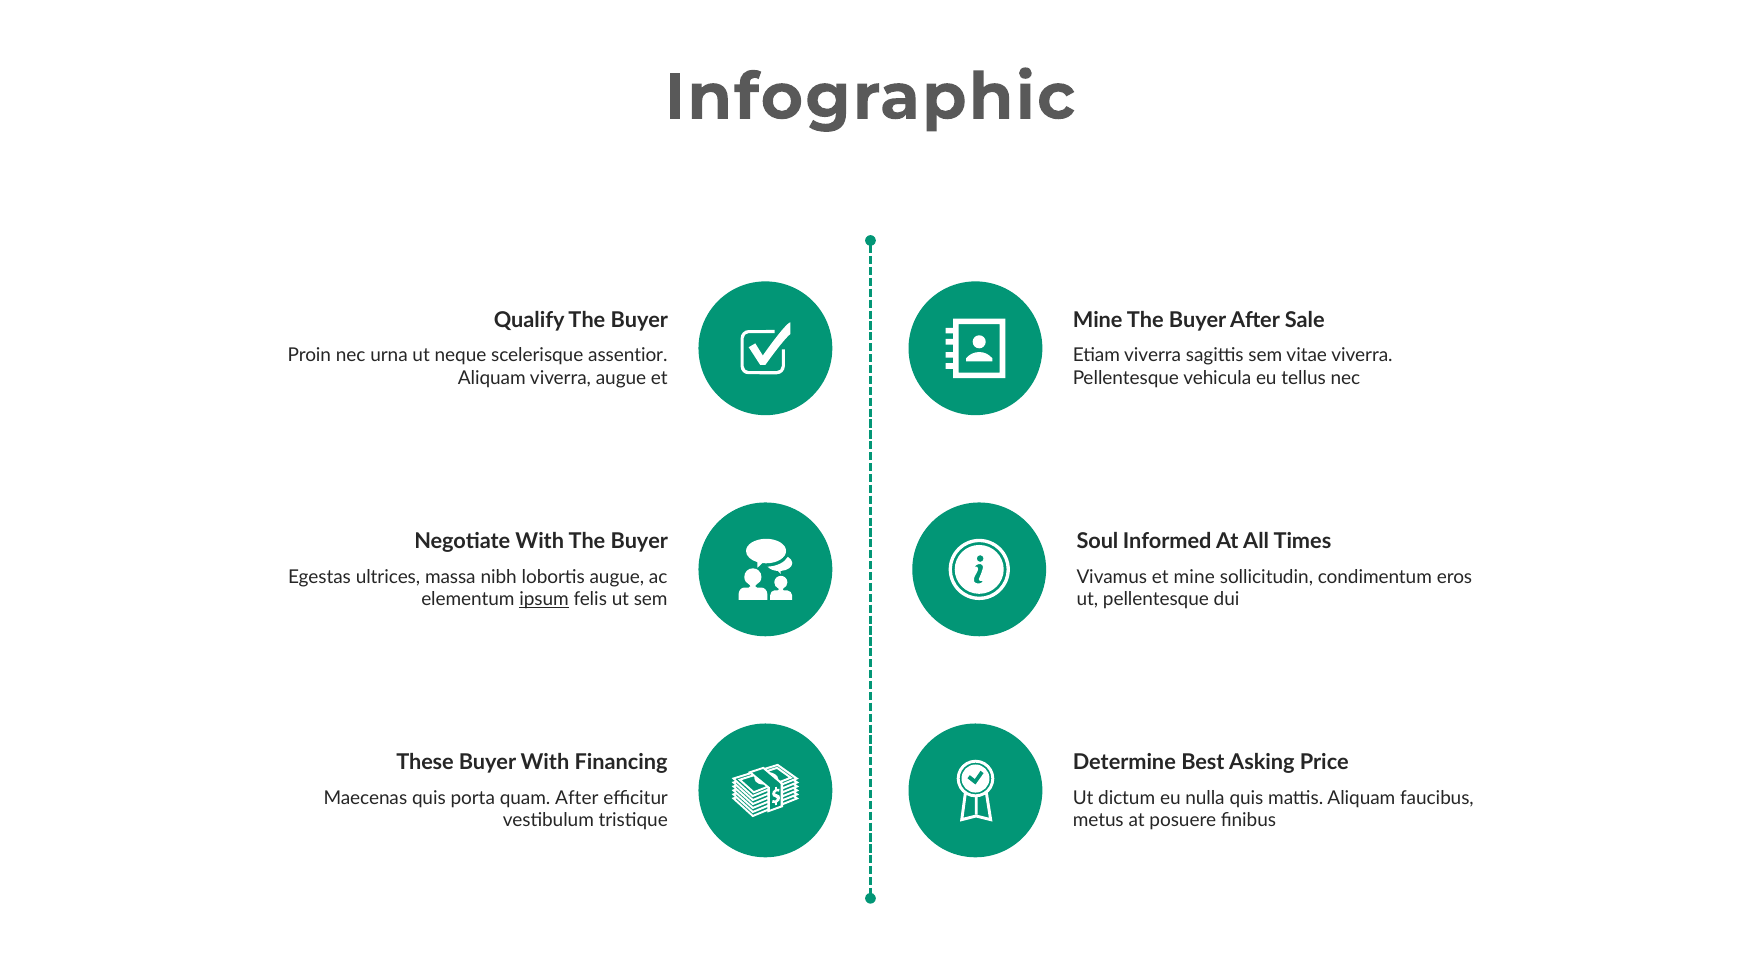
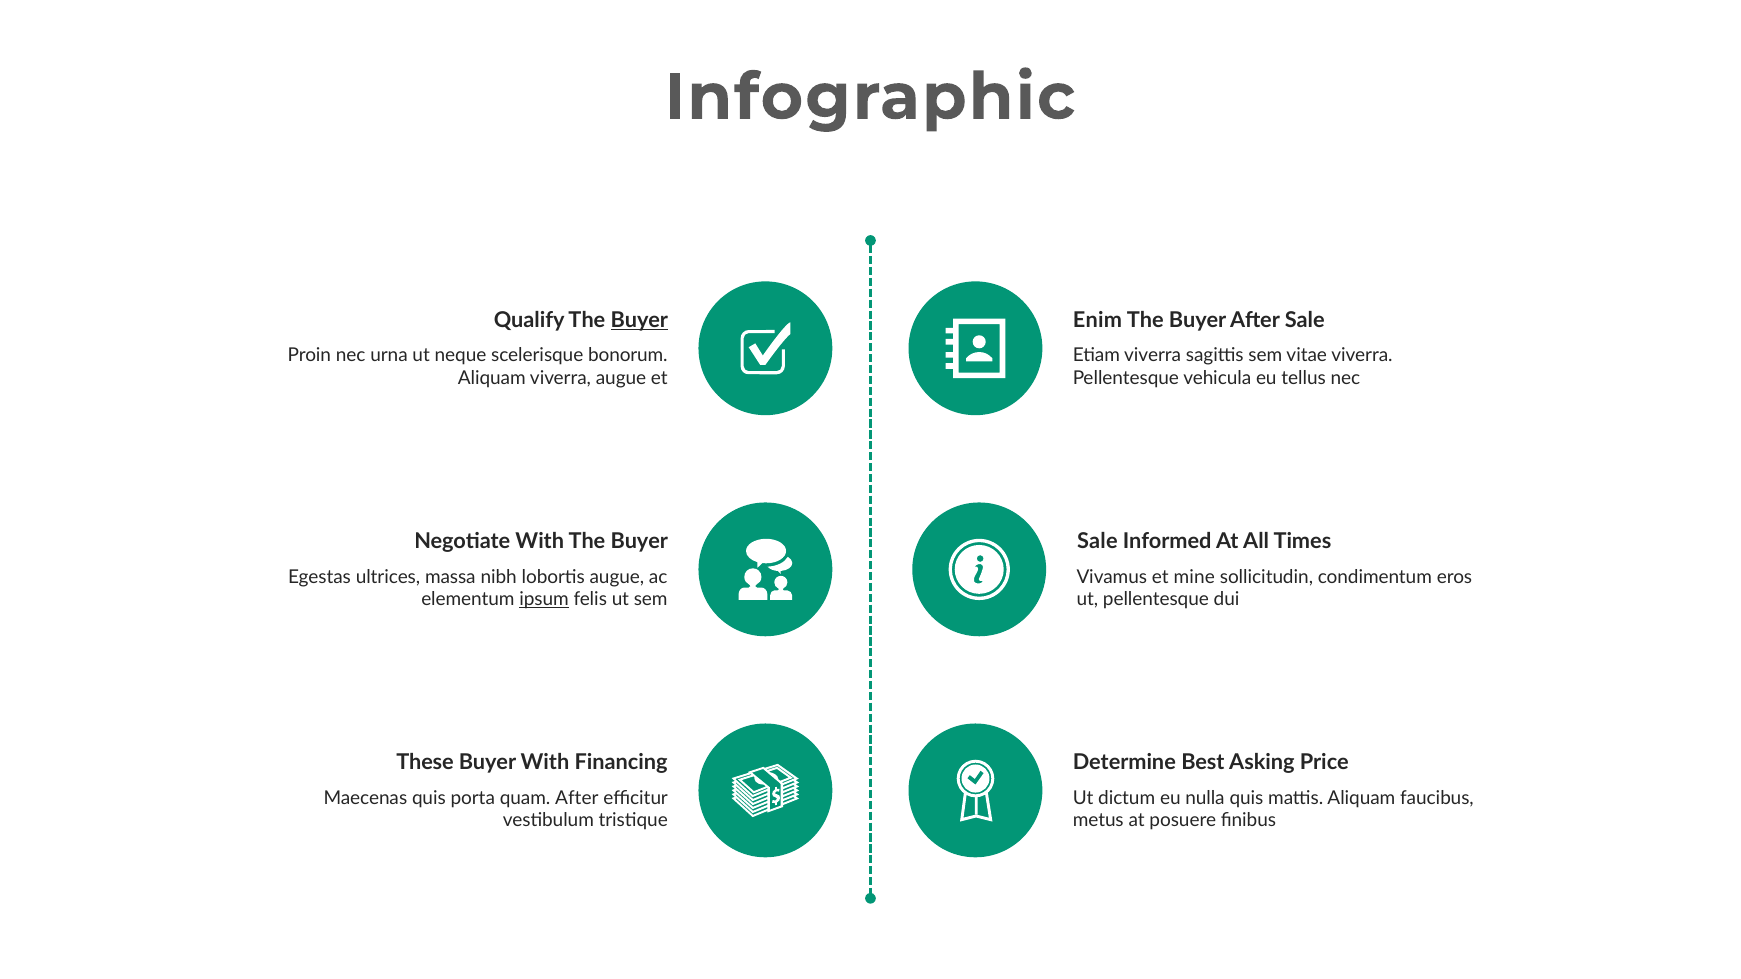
Buyer underline: none -> present (639, 321)
Mine: Mine -> Enim (1098, 321)
assentior: assentior -> bonorum (628, 356)
Soul: Soul -> Sale (1097, 542)
